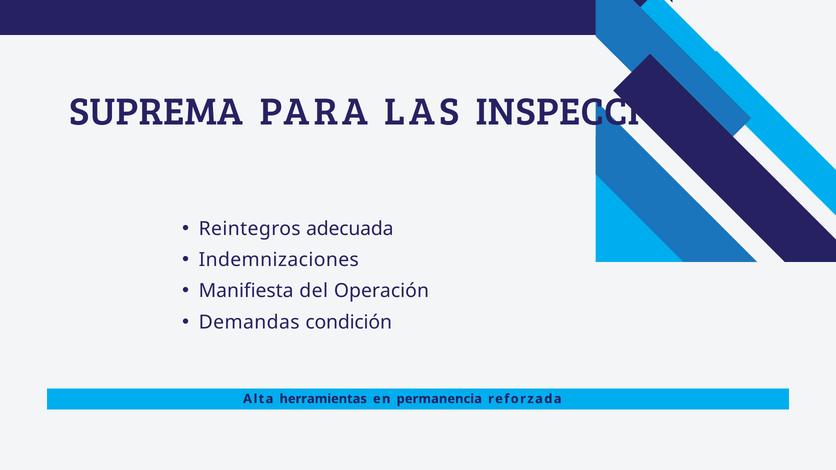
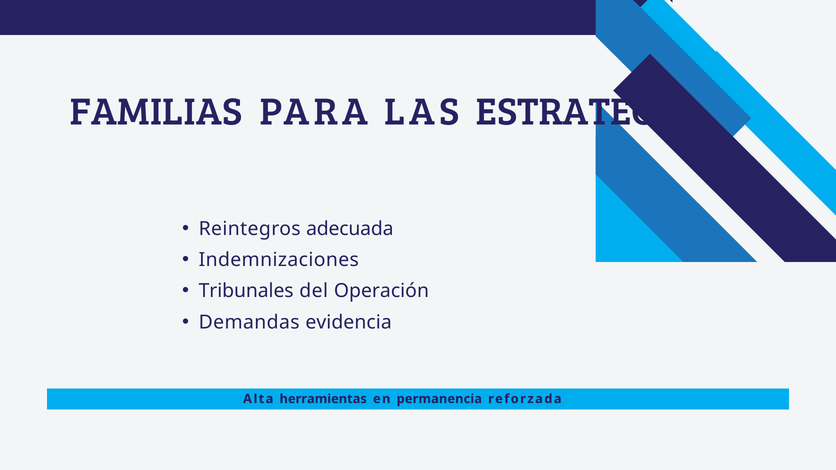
SUPREMA: SUPREMA -> FAMILIAS (156, 112)
INSPECCIÓN: INSPECCIÓN -> ESTRATEGIA (585, 112)
Manifiesta: Manifiesta -> Tribunales (246, 291)
condición: condición -> evidencia (349, 322)
